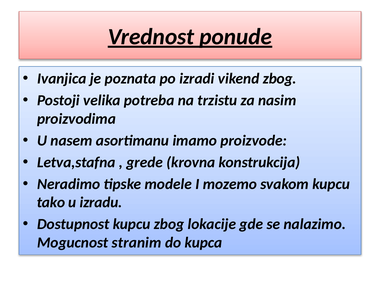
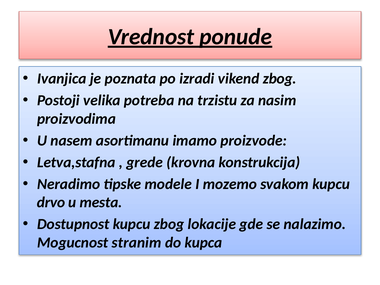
tako: tako -> drvo (51, 202)
izradu: izradu -> mesta (101, 202)
